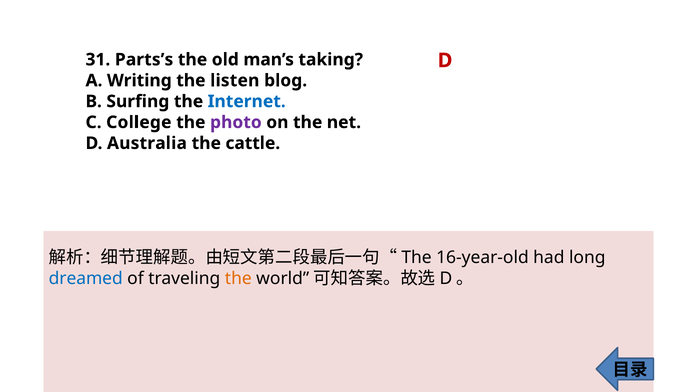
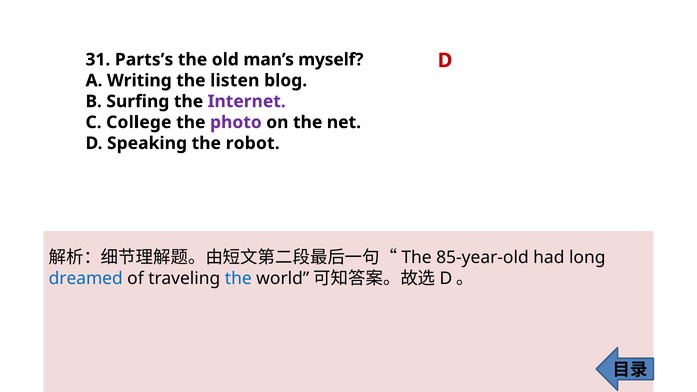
taking: taking -> myself (331, 60)
Internet colour: blue -> purple (247, 101)
Australia: Australia -> Speaking (147, 143)
cattle: cattle -> robot (253, 143)
16-year-old: 16-year-old -> 85-year-old (482, 258)
the colour: orange -> blue (238, 278)
